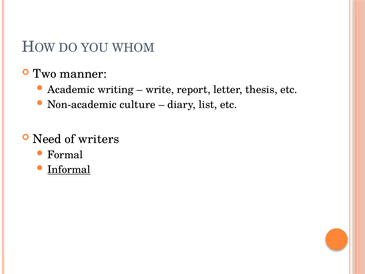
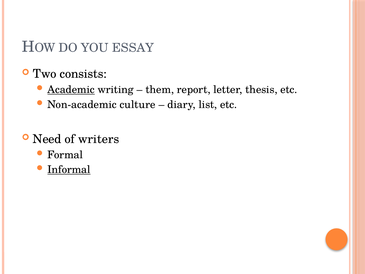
WHOM: WHOM -> ESSAY (133, 48)
manner: manner -> consists (83, 74)
Academic underline: none -> present (71, 90)
write: write -> them (160, 90)
